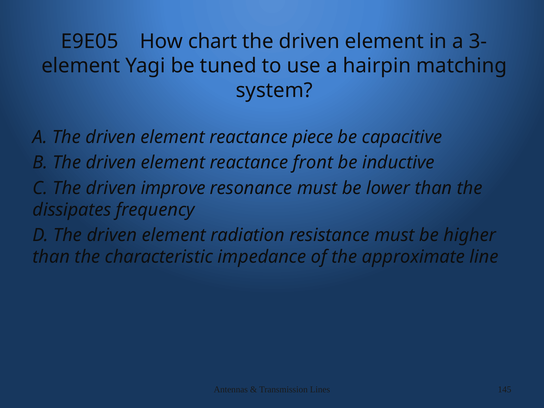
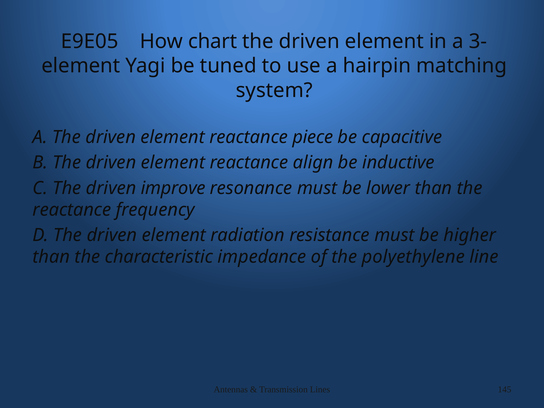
front: front -> align (313, 163)
dissipates: dissipates -> reactance (72, 210)
approximate: approximate -> polyethylene (413, 257)
